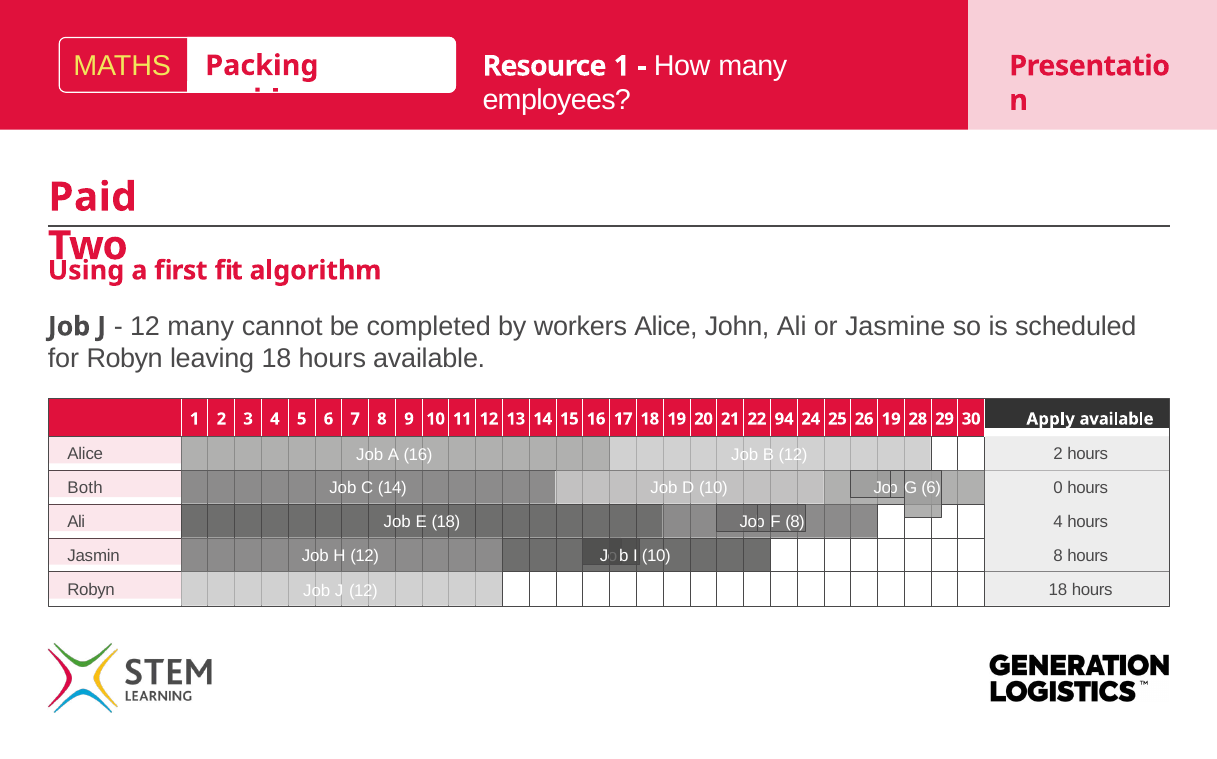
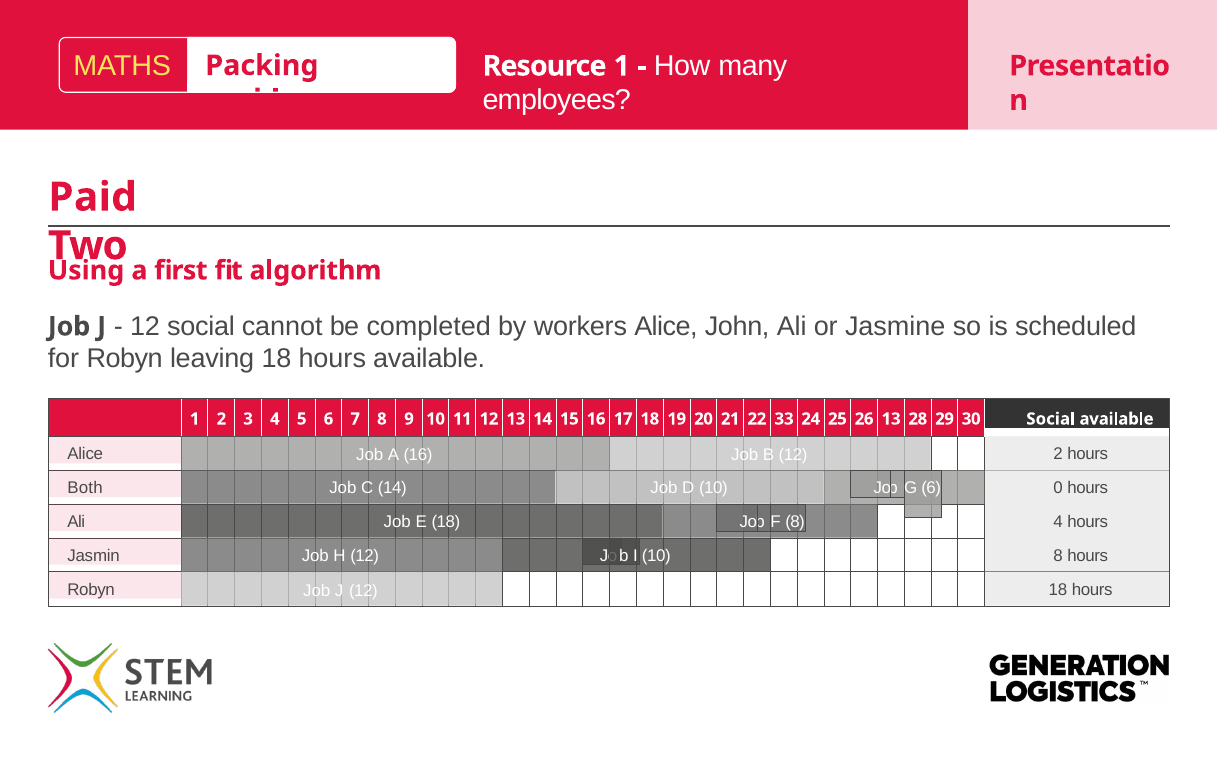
12 many: many -> social (201, 327)
94: 94 -> 33 (784, 419)
13 19: 19 -> 13 (891, 419)
1 Apply: Apply -> Social (1051, 419)
